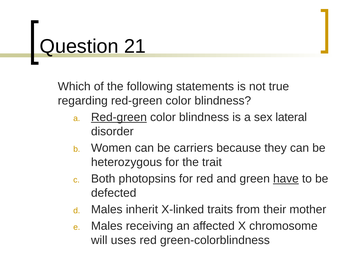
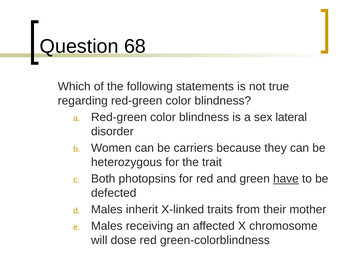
21: 21 -> 68 (135, 46)
Red-green underline: present -> none (119, 117)
uses: uses -> dose (124, 240)
